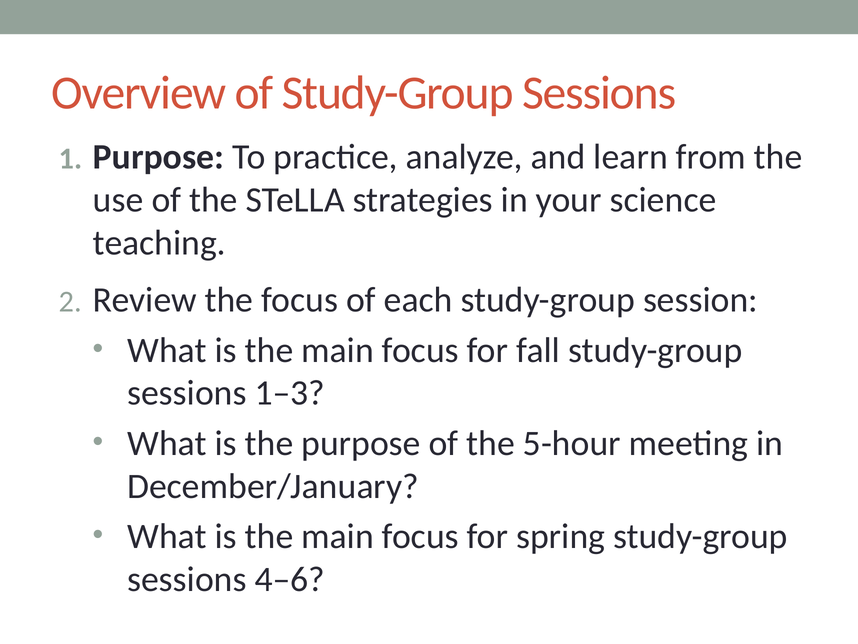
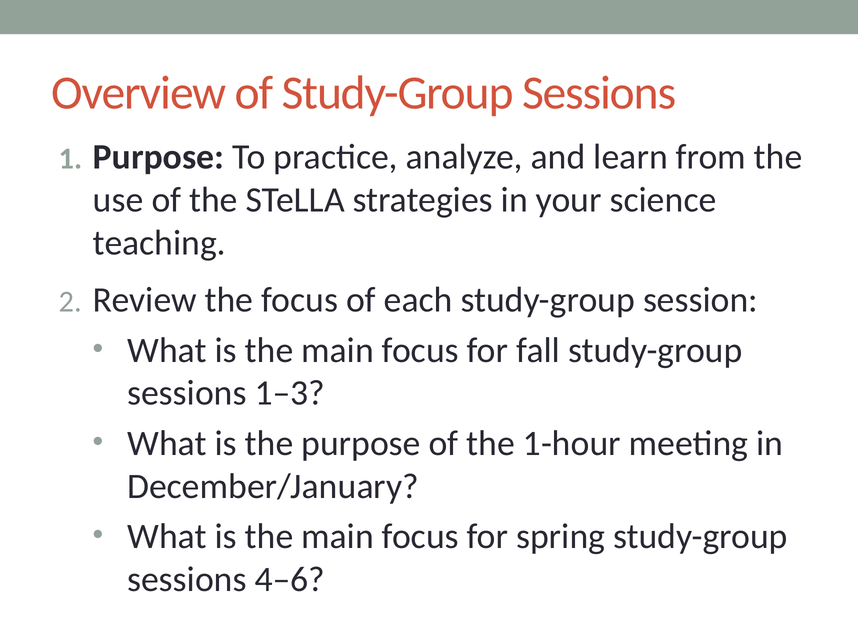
5-hour: 5-hour -> 1-hour (572, 443)
